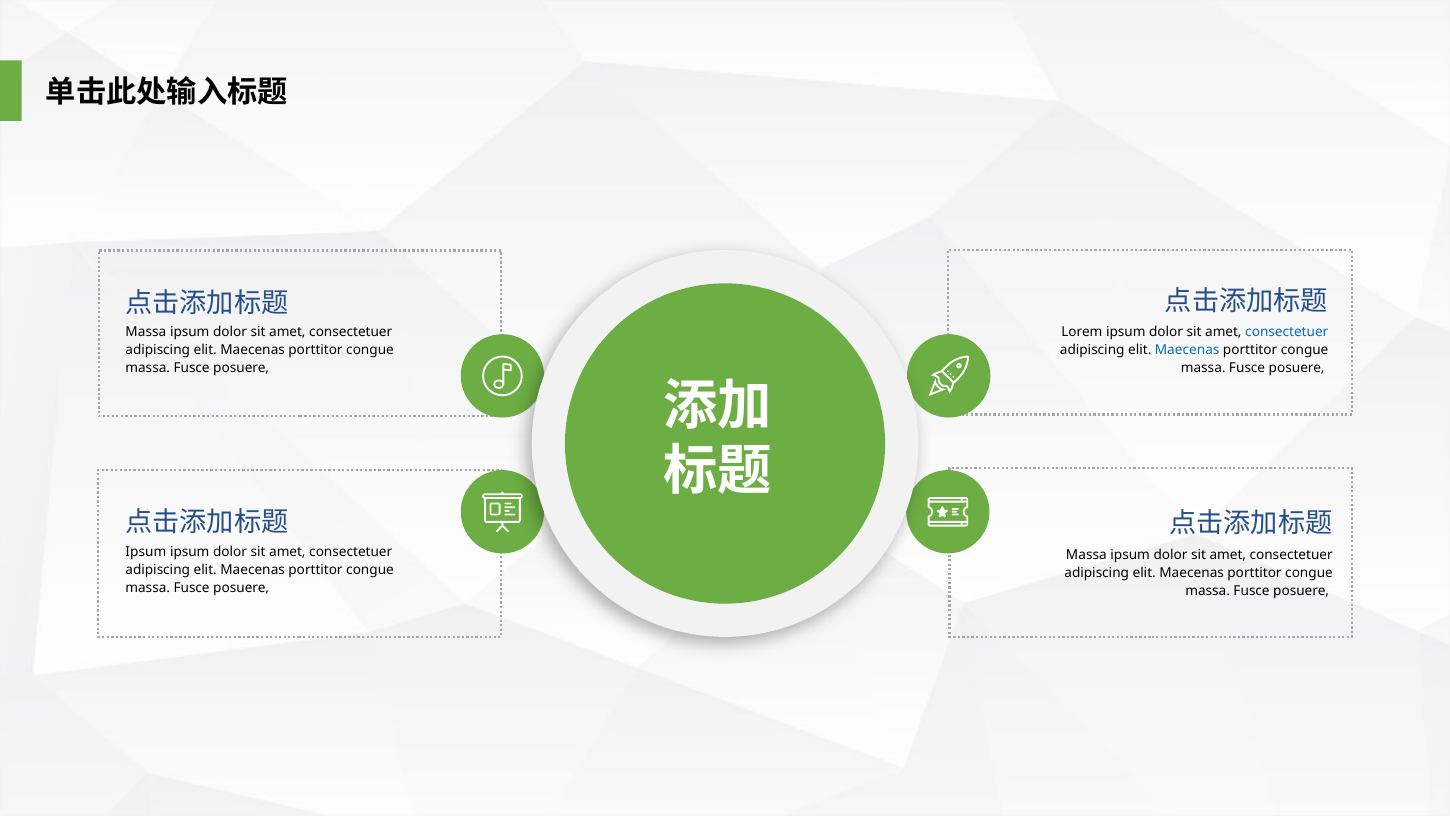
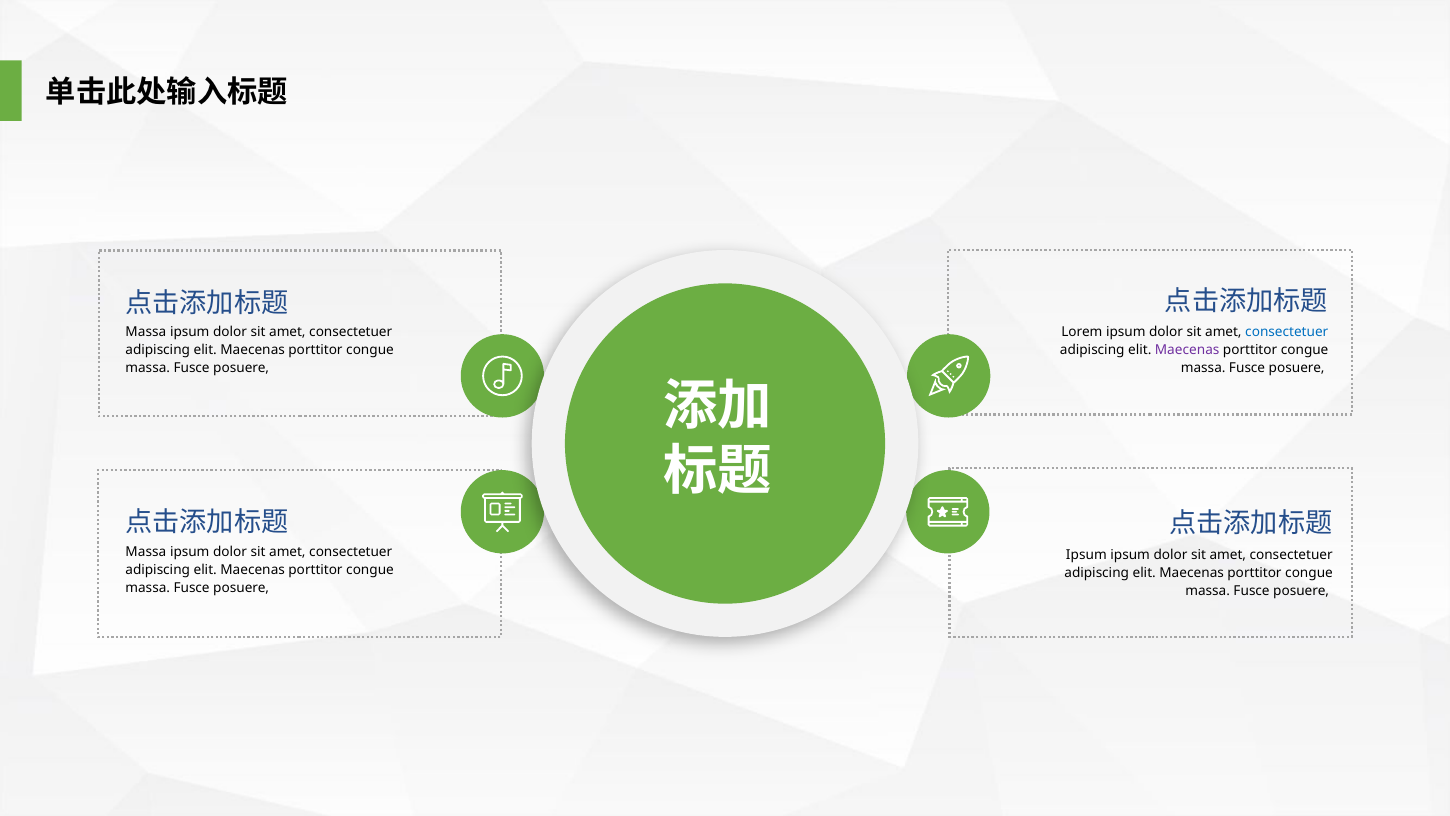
Maecenas colour: blue -> purple (1187, 350)
Ipsum: Ipsum -> Massa (146, 552)
Massa: Massa -> Ipsum (1086, 554)
